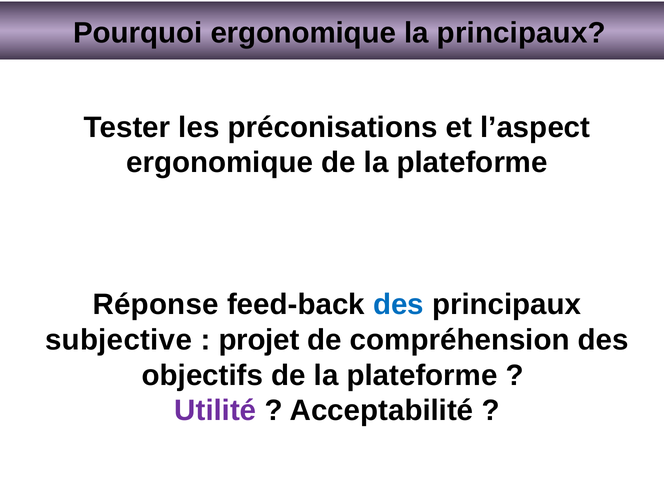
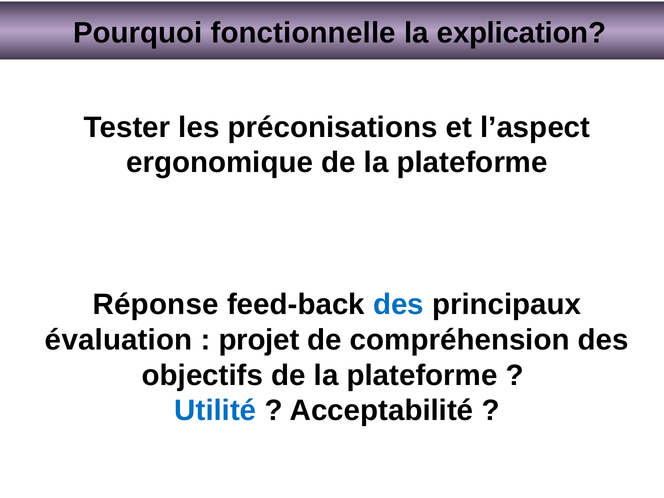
Pourquoi ergonomique: ergonomique -> fonctionnelle (303, 33)
la principaux: principaux -> explication (521, 33)
subjective: subjective -> évaluation (119, 340)
Utilité colour: purple -> blue (215, 411)
